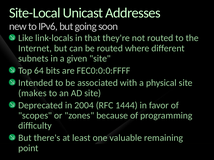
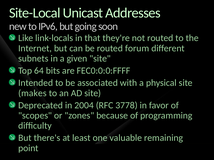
where: where -> forum (137, 48)
1444: 1444 -> 3778 (126, 106)
